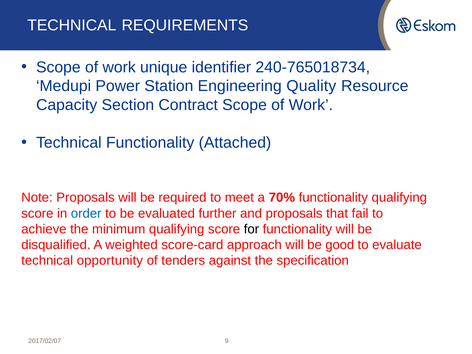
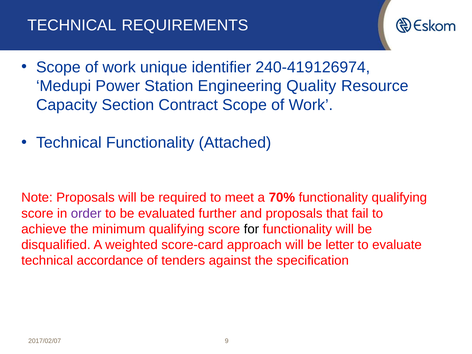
240-765018734: 240-765018734 -> 240-419126974 (313, 67)
order colour: blue -> purple (86, 213)
good: good -> letter (340, 245)
opportunity: opportunity -> accordance (110, 261)
